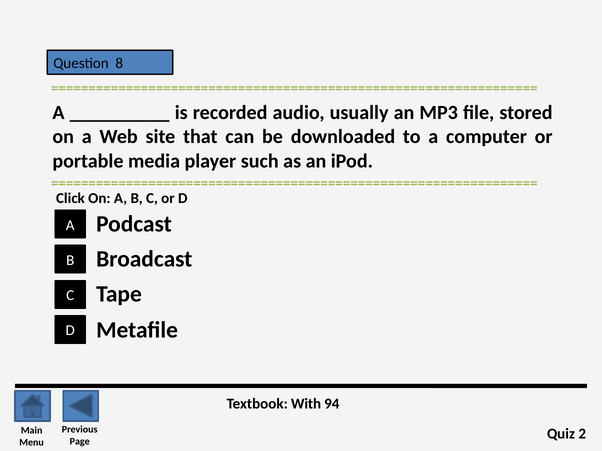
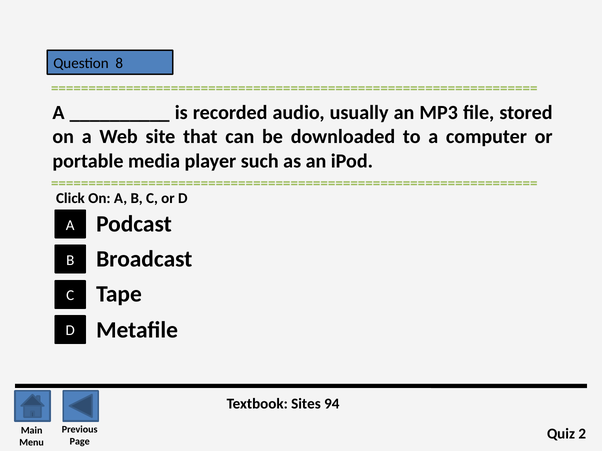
With: With -> Sites (306, 404)
